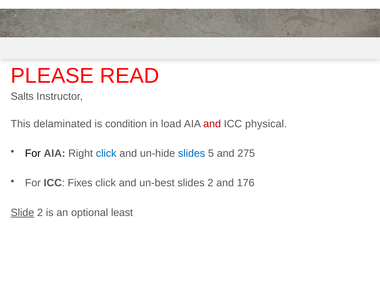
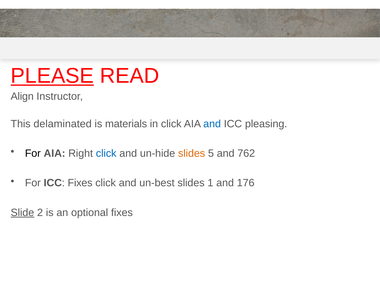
PLEASE underline: none -> present (52, 76)
Salts: Salts -> Align (22, 96)
condition: condition -> materials (126, 124)
in load: load -> click (171, 124)
and colour: red -> blue (212, 124)
physical: physical -> pleasing (266, 124)
slides colour: blue -> orange (192, 153)
275: 275 -> 762 (246, 153)
slides 2: 2 -> 1 (210, 183)
optional least: least -> fixes (122, 213)
